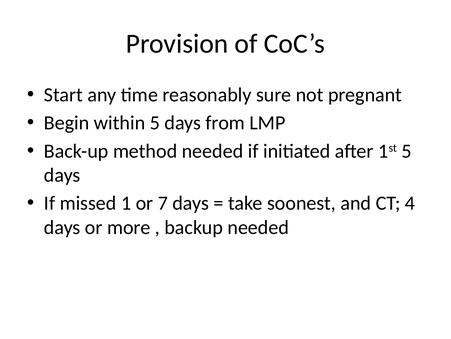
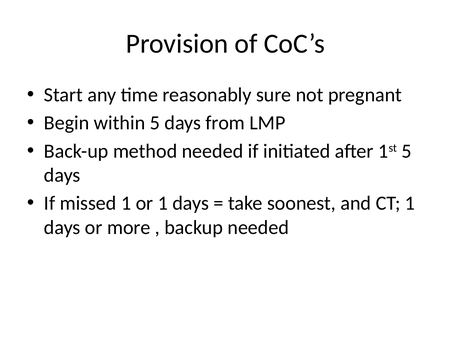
or 7: 7 -> 1 (163, 203)
CT 4: 4 -> 1 (410, 203)
